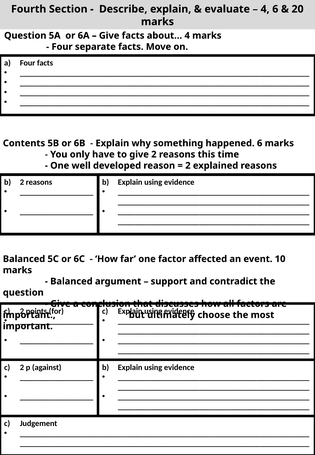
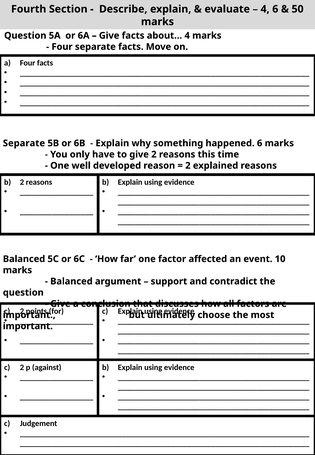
20: 20 -> 50 (298, 9)
Contents: Contents -> Separate (24, 143)
